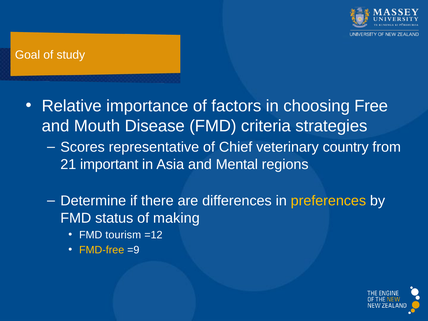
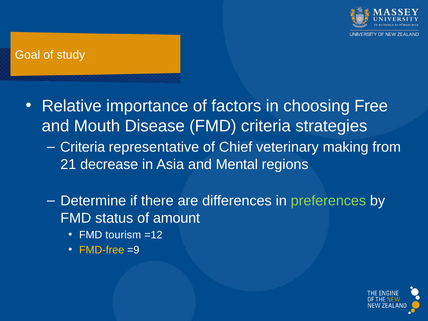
Scores: Scores -> Criteria (83, 147)
country: country -> making (346, 147)
important: important -> decrease (109, 164)
preferences colour: yellow -> light green (328, 201)
making: making -> amount (177, 218)
